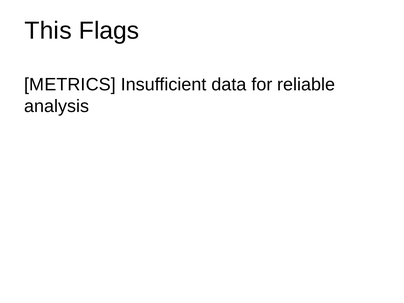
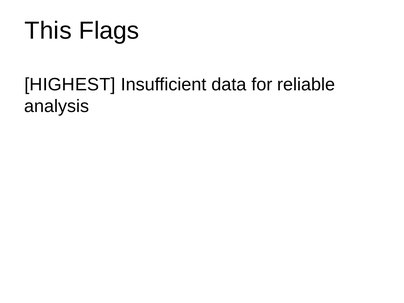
METRICS: METRICS -> HIGHEST (70, 85)
